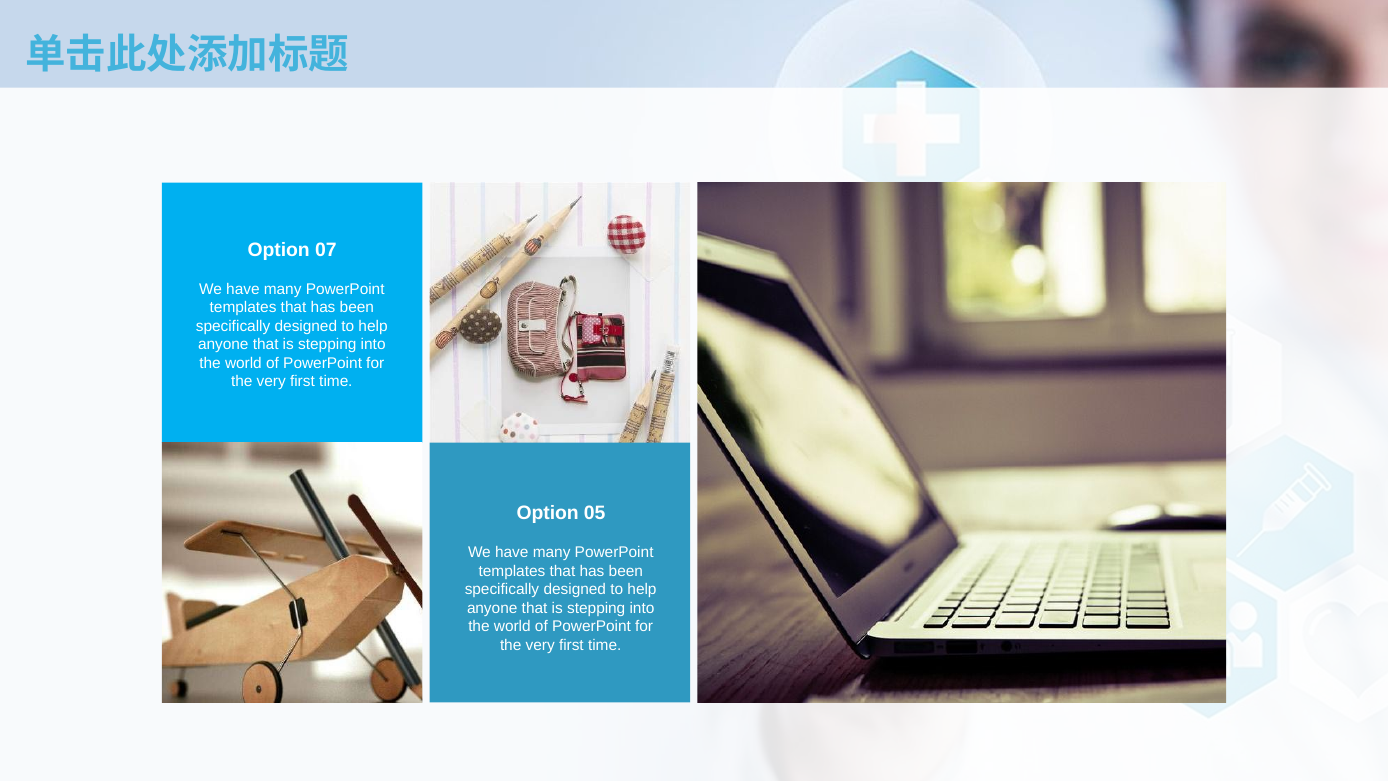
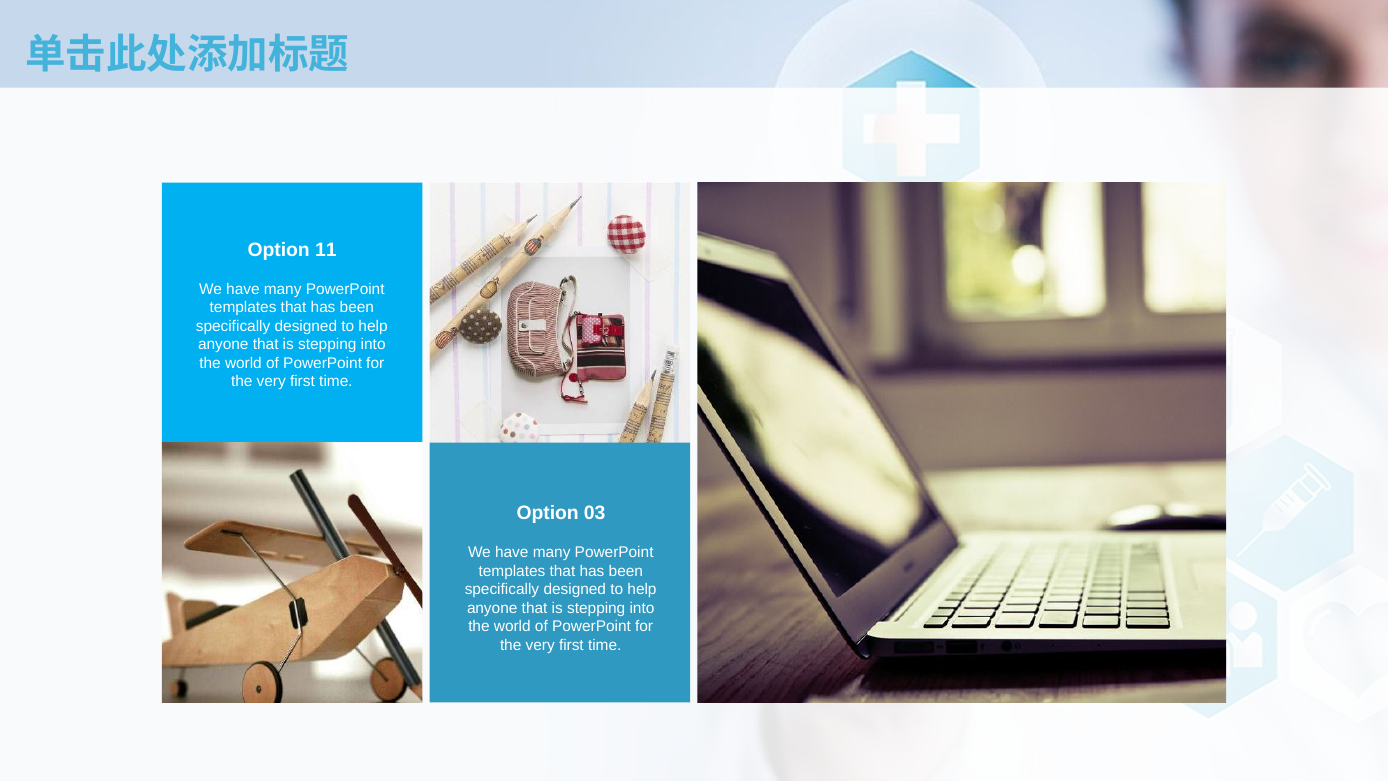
07: 07 -> 11 (326, 250)
05: 05 -> 03 (595, 513)
